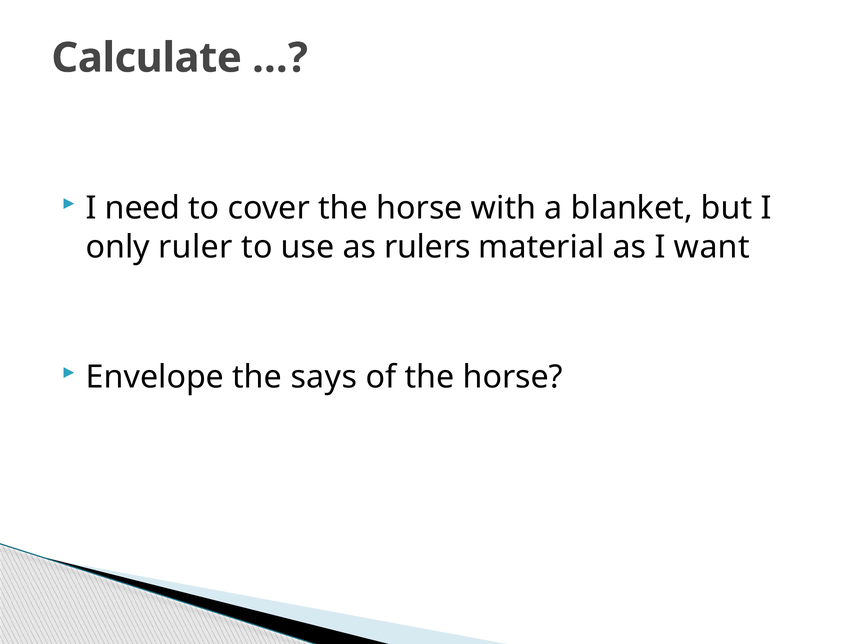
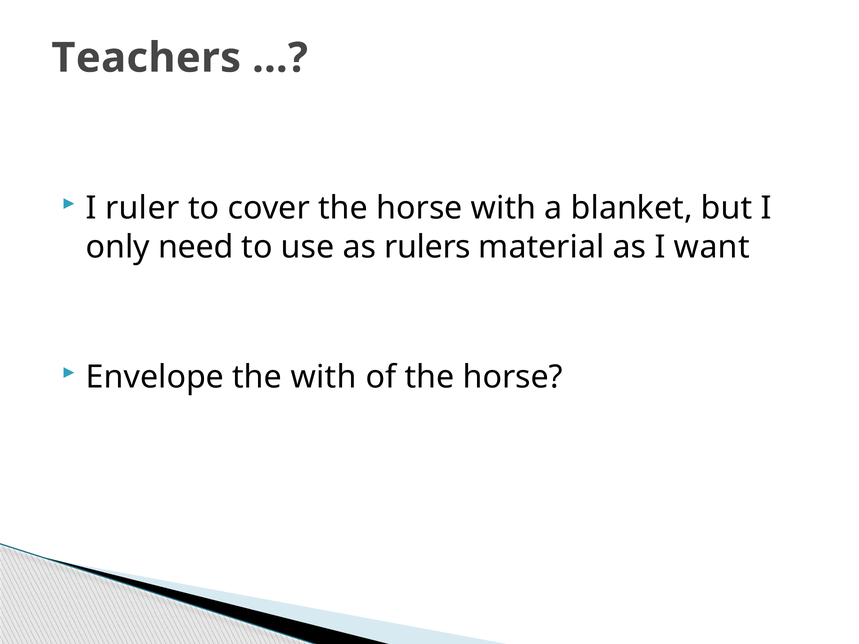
Calculate: Calculate -> Teachers (146, 58)
need: need -> ruler (142, 208)
ruler: ruler -> need (196, 247)
the says: says -> with (324, 378)
